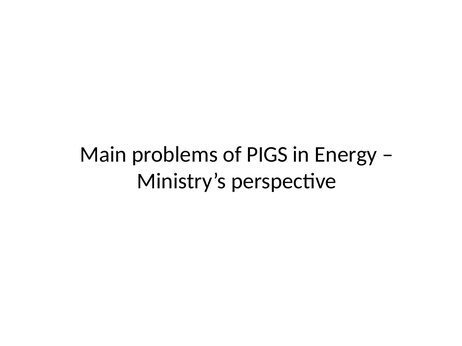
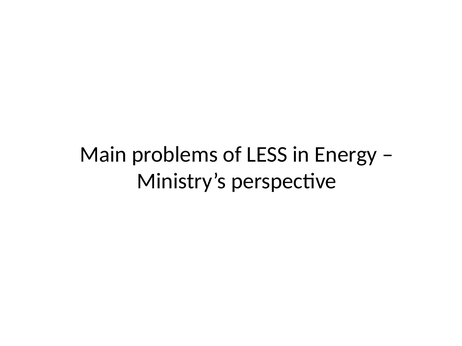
PIGS: PIGS -> LESS (267, 155)
